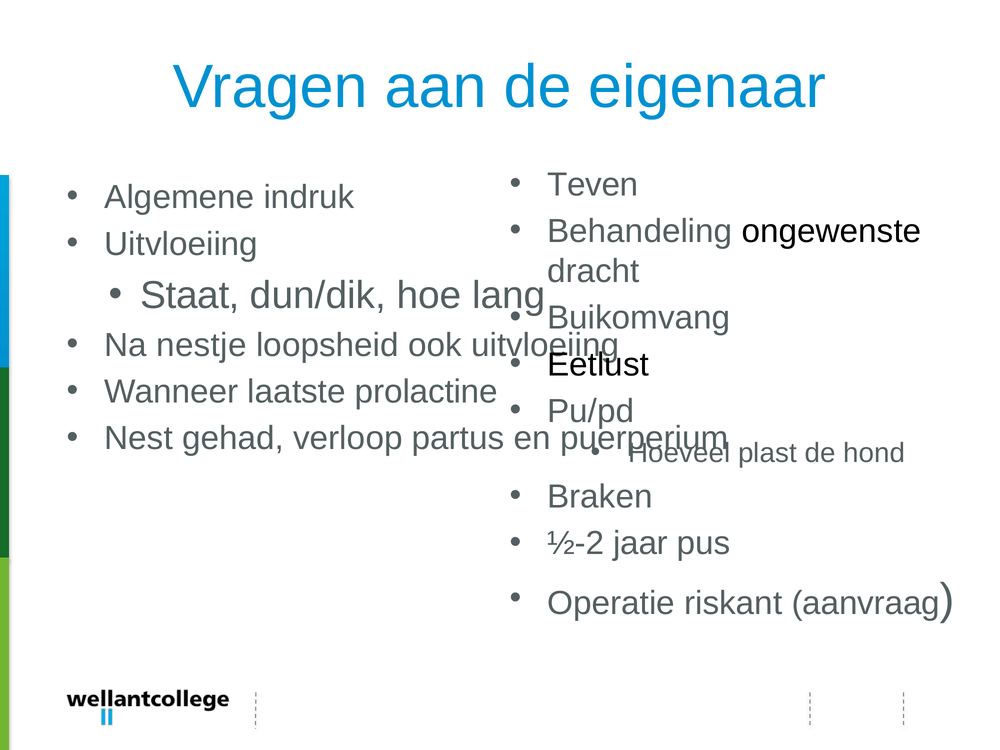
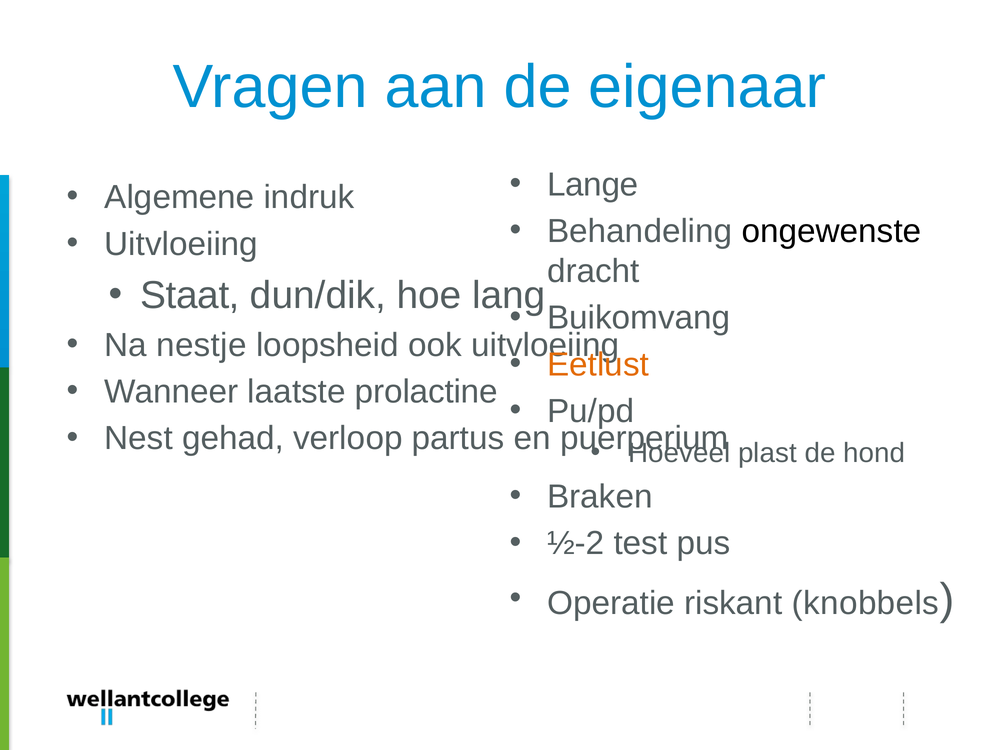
Teven: Teven -> Lange (593, 185)
Eetlust colour: black -> orange (598, 365)
jaar: jaar -> test (641, 543)
aanvraag: aanvraag -> knobbels (866, 603)
